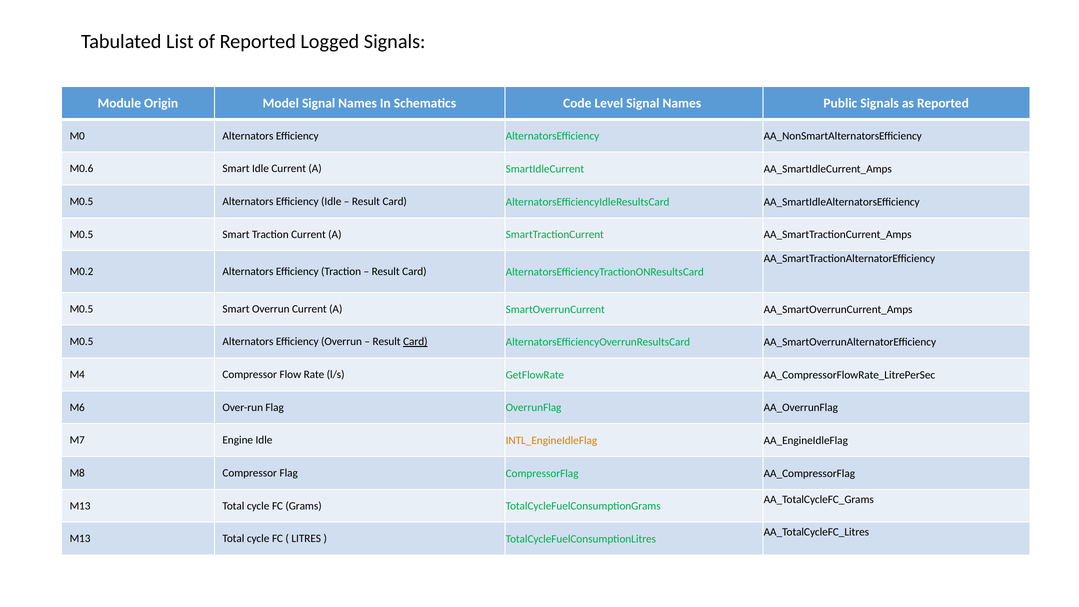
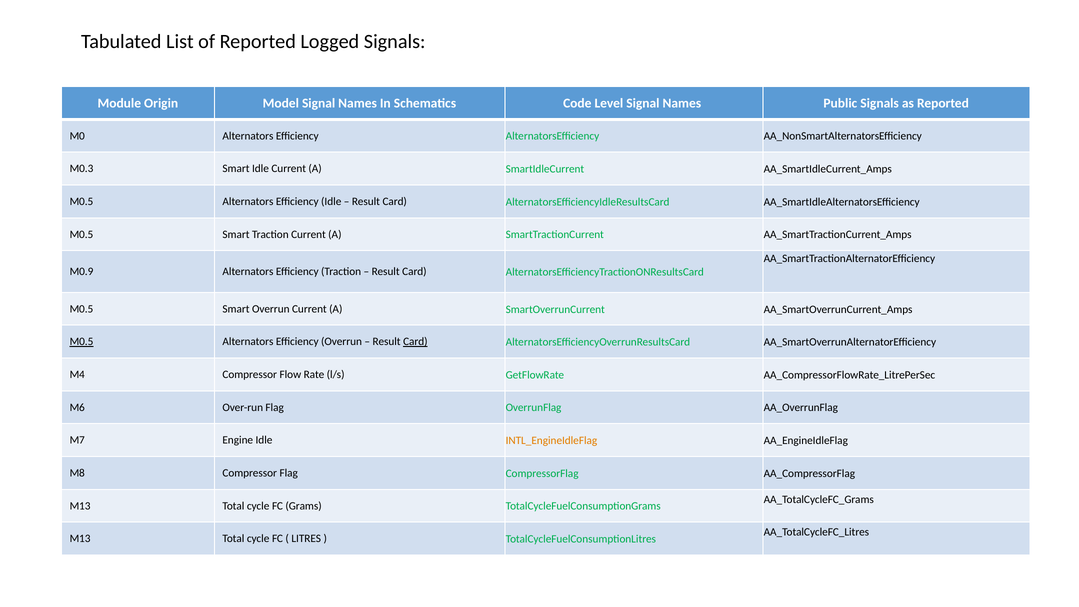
M0.6: M0.6 -> M0.3 (81, 169)
M0.2: M0.2 -> M0.9 (81, 272)
M0.5 underline: none -> present (81, 342)
